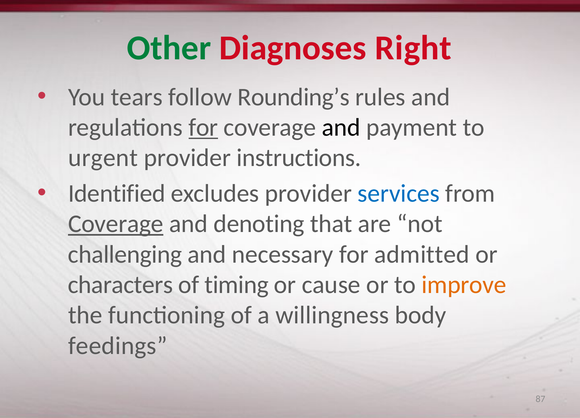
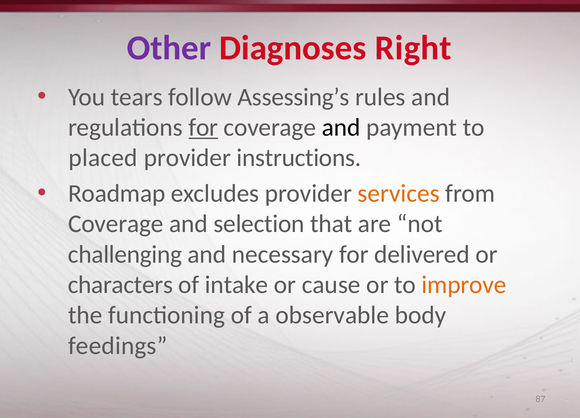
Other colour: green -> purple (169, 48)
Rounding’s: Rounding’s -> Assessing’s (294, 97)
urgent: urgent -> placed (103, 158)
Identified: Identified -> Roadmap (117, 193)
services colour: blue -> orange (399, 193)
Coverage underline: present -> none (116, 224)
denoting: denoting -> selection (259, 224)
admitted: admitted -> delivered (422, 254)
timing: timing -> intake (237, 285)
willingness: willingness -> observable (332, 315)
